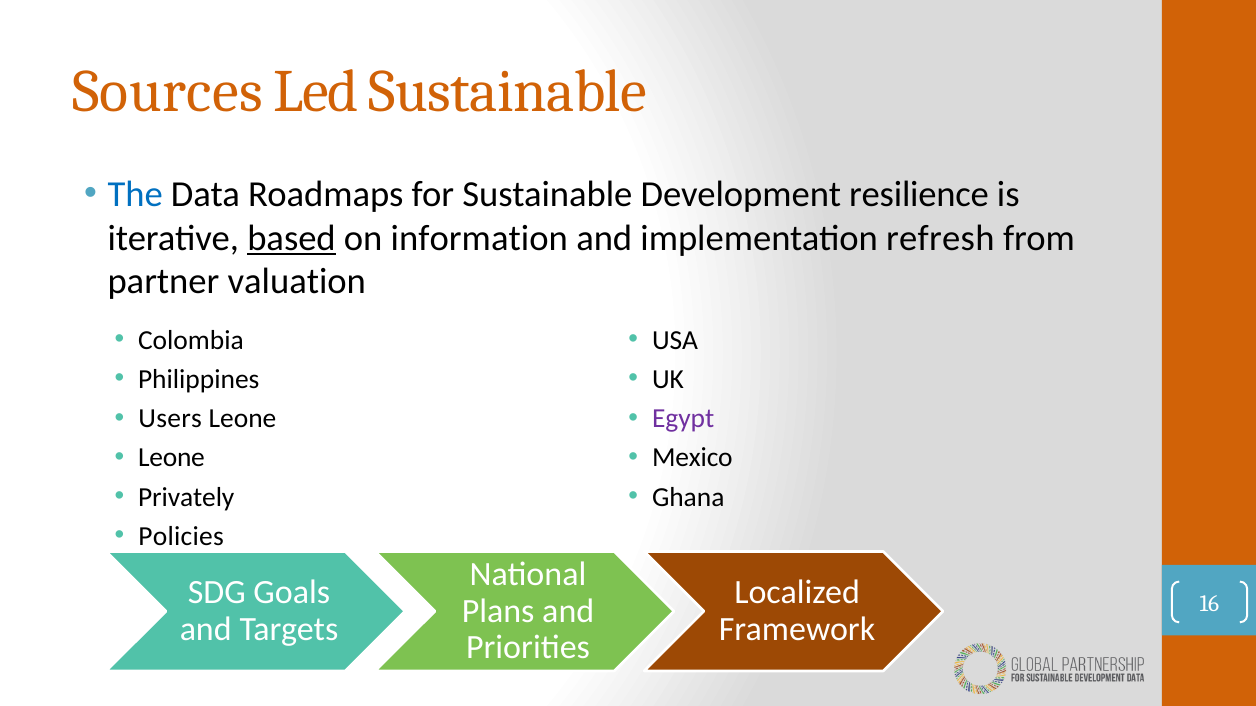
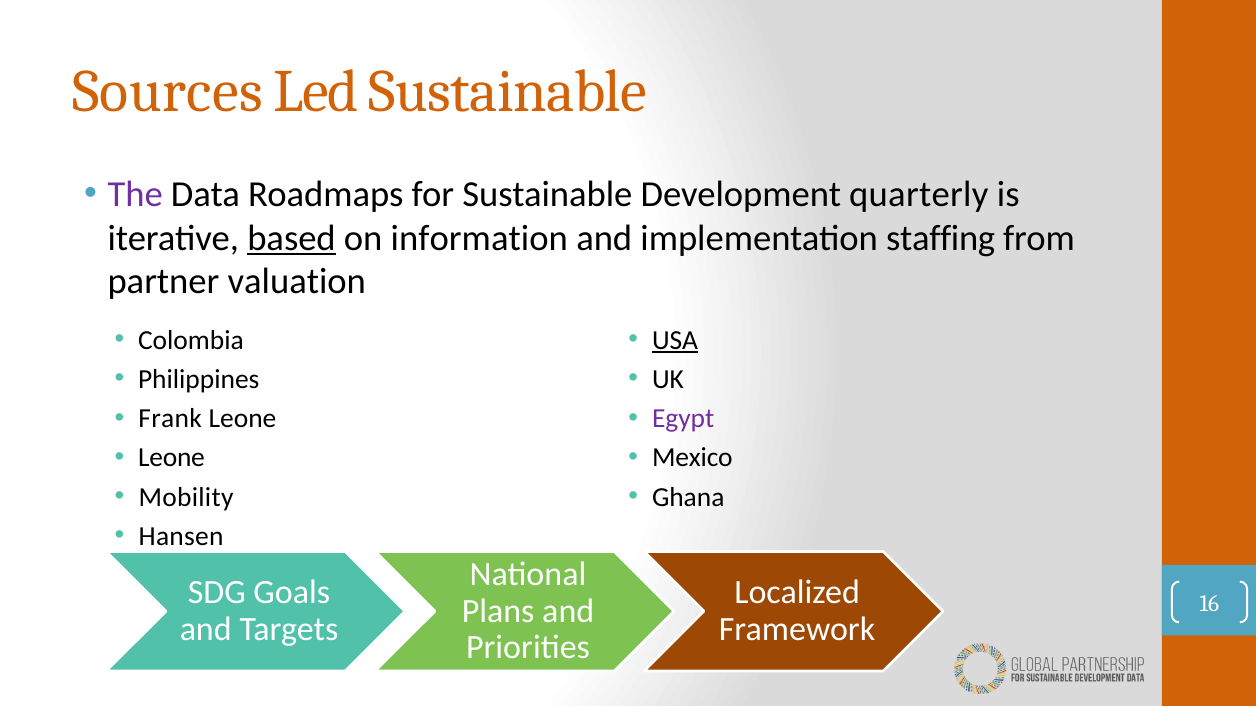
The colour: blue -> purple (135, 194)
resilience: resilience -> quarterly (919, 194)
refresh: refresh -> staffing (941, 238)
USA underline: none -> present (675, 340)
Users: Users -> Frank (170, 419)
Privately: Privately -> Mobility (186, 497)
Policies: Policies -> Hansen (181, 537)
